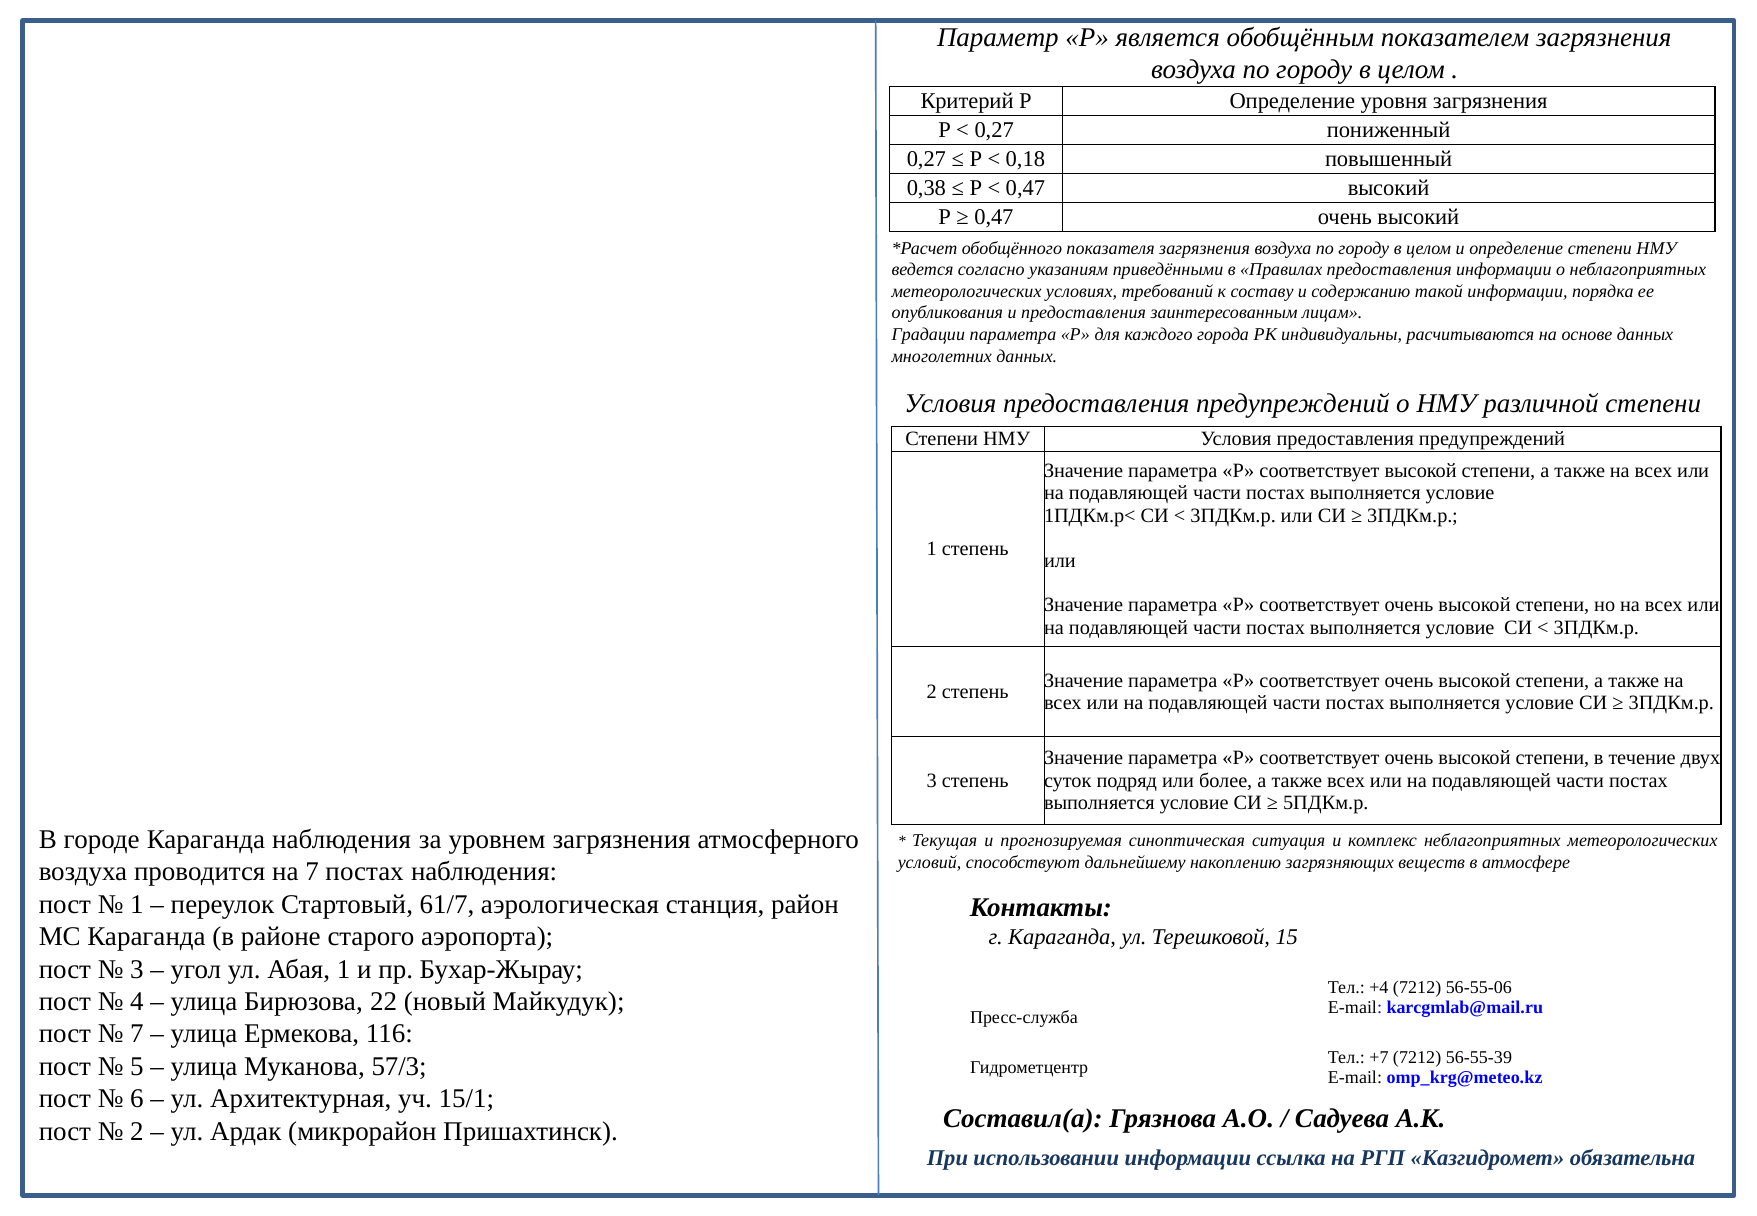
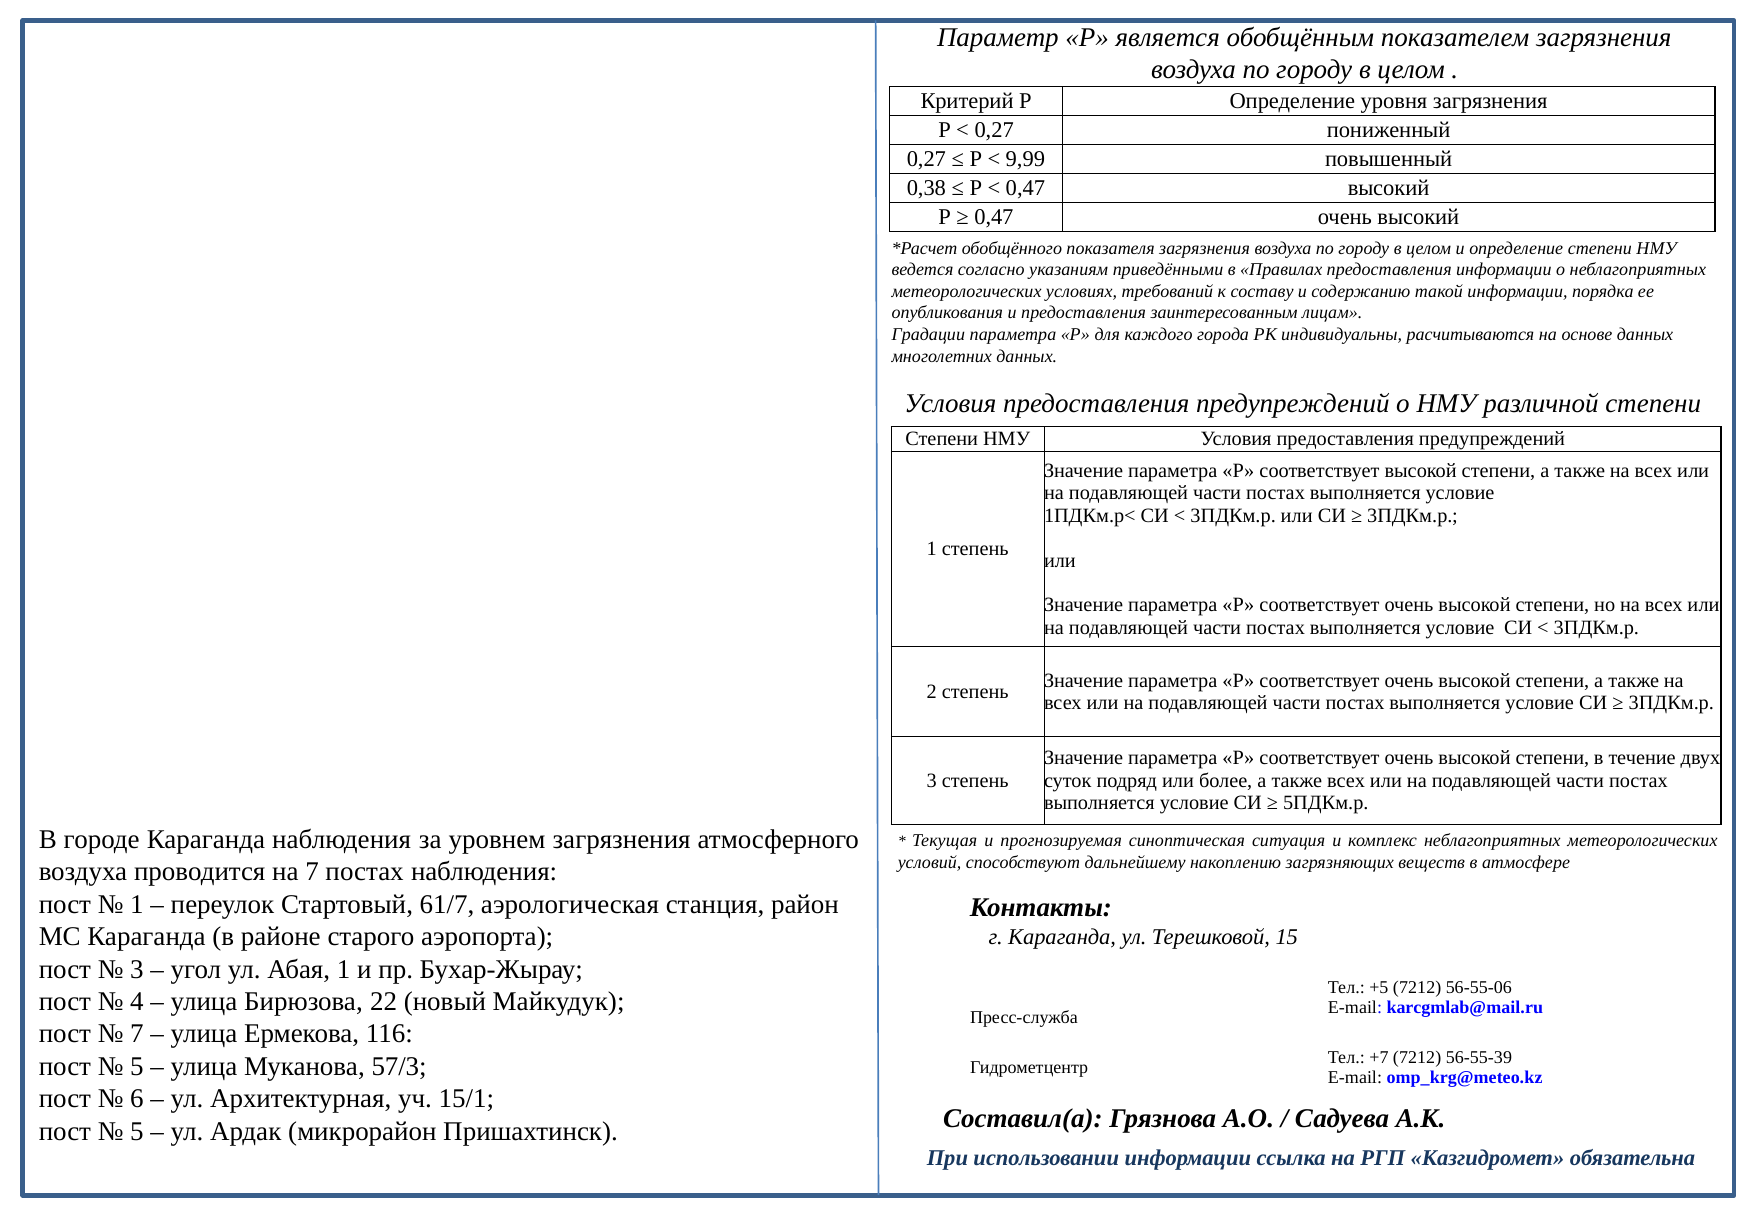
0,18: 0,18 -> 9,99 (1025, 159)
+4: +4 -> +5 (1379, 988)
2: 2 -> 5 (137, 1132)
